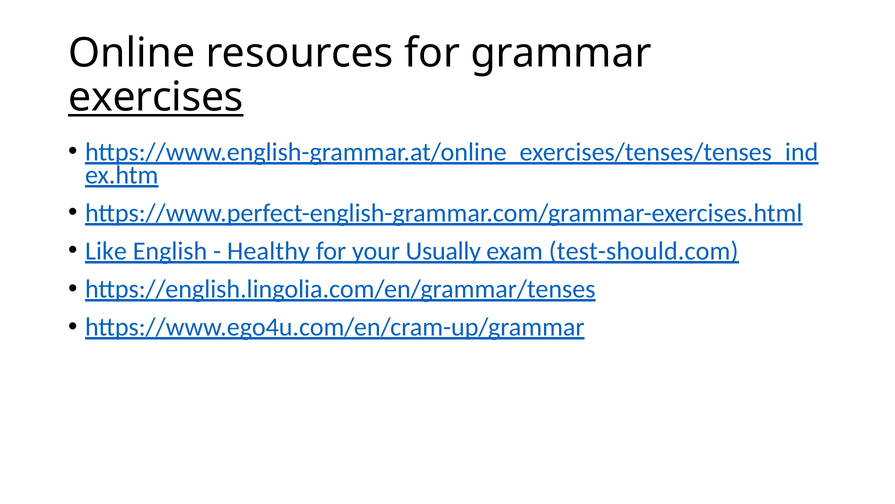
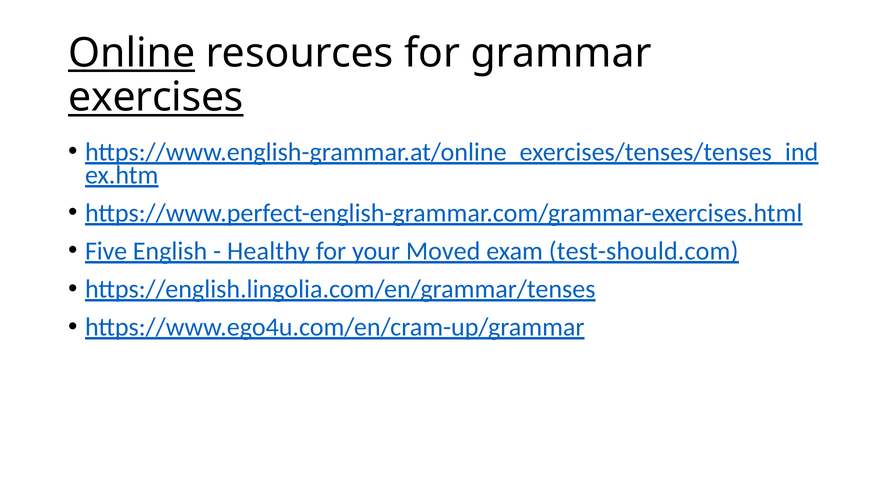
Online underline: none -> present (132, 53)
Like: Like -> Five (106, 251)
Usually: Usually -> Moved (443, 251)
